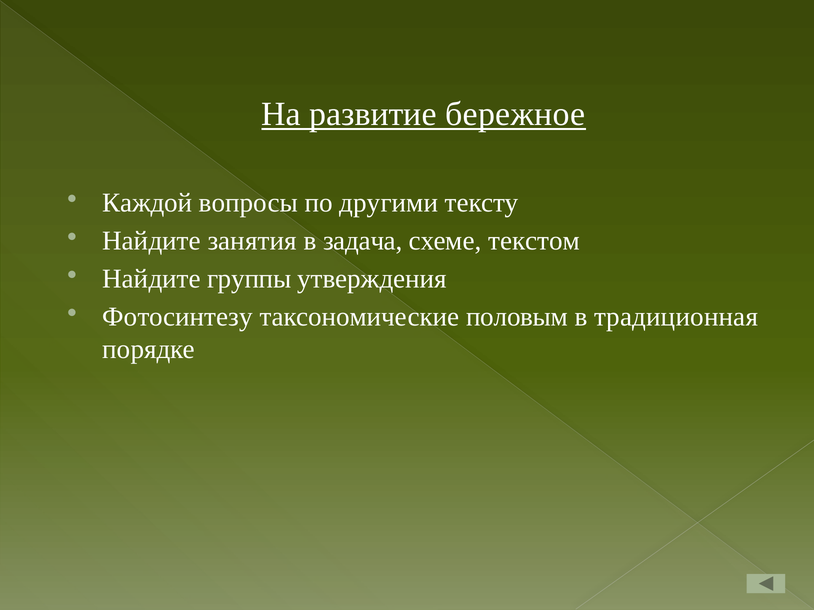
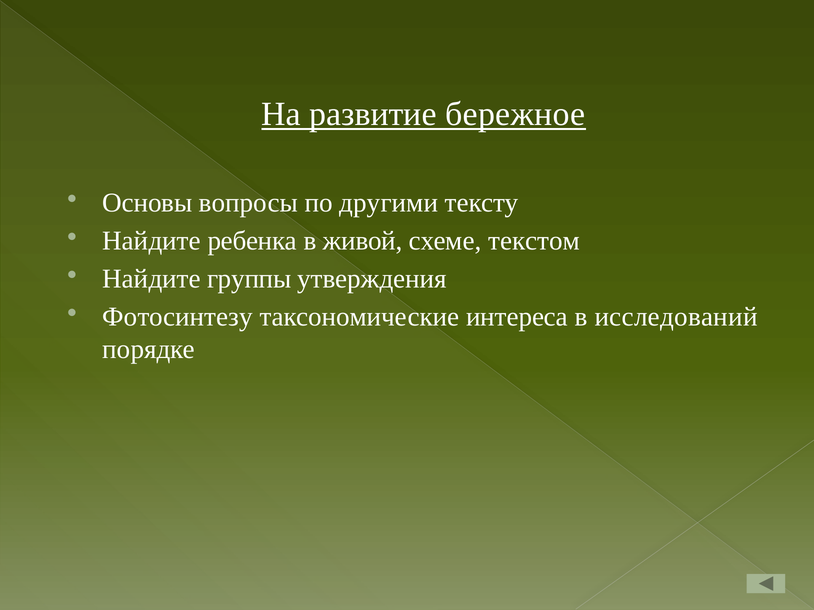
Каждой: Каждой -> Основы (147, 203)
занятия: занятия -> ребенка (252, 241)
задача: задача -> живой (363, 241)
половым: половым -> интереса (517, 317)
традиционная: традиционная -> исследований (676, 317)
